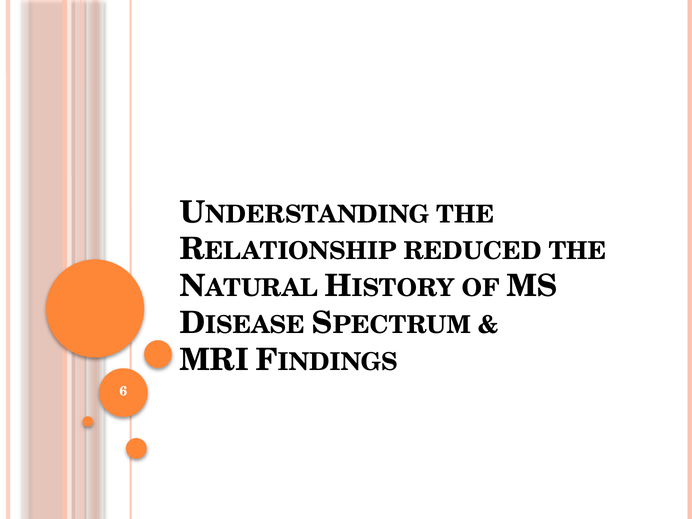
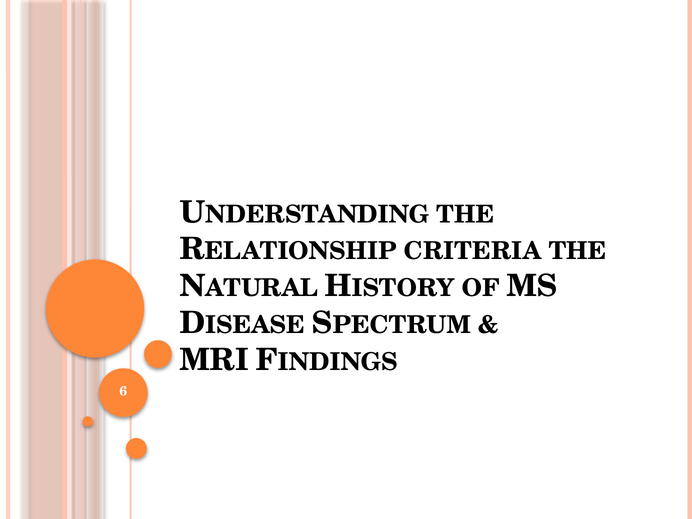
REDUCED: REDUCED -> CRITERIA (472, 251)
